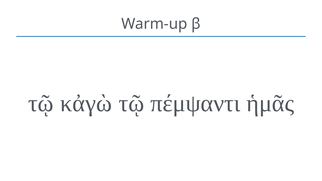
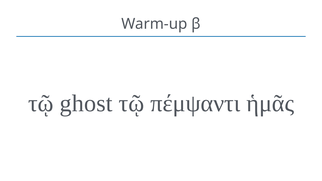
κἀγὼ: κἀγὼ -> ghost (86, 103)
